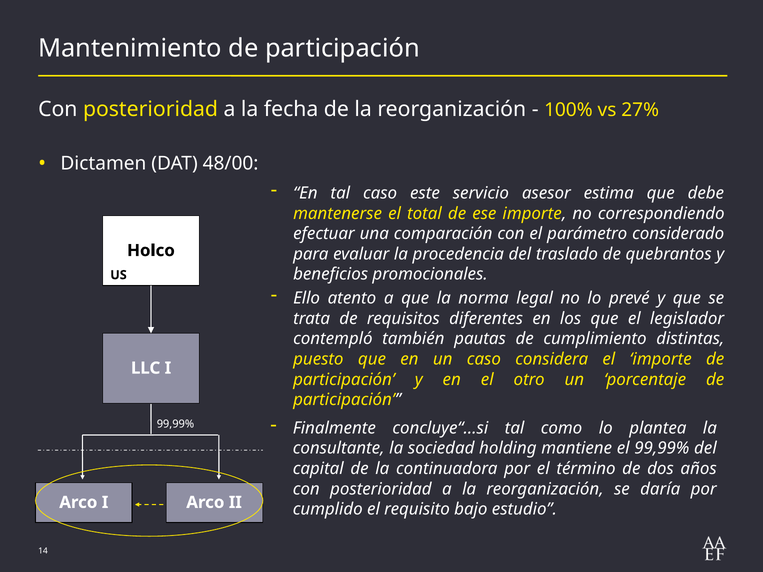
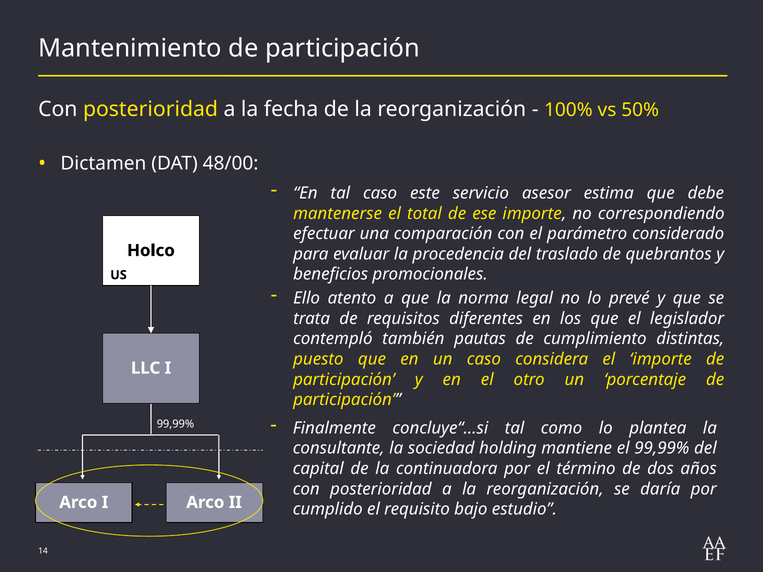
27%: 27% -> 50% (640, 110)
